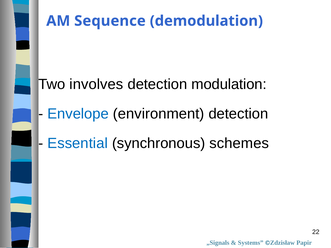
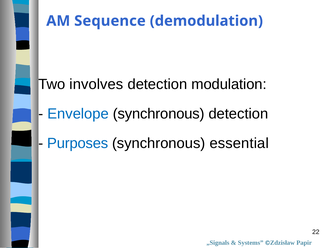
Envelope environment: environment -> synchronous (159, 114)
Essential: Essential -> Purposes (78, 143)
schemes: schemes -> essential (239, 143)
